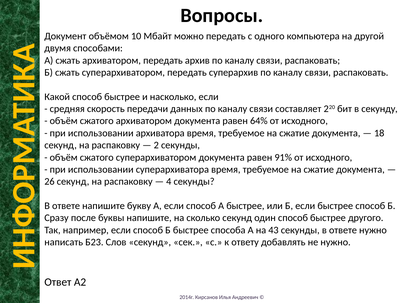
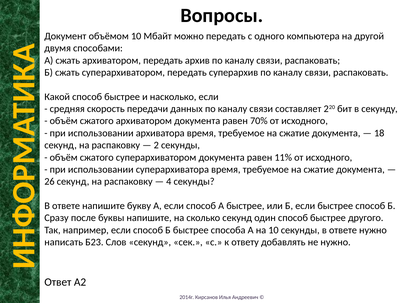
64%: 64% -> 70% (259, 121)
91%: 91% -> 11% (283, 157)
на 43: 43 -> 10 (273, 230)
